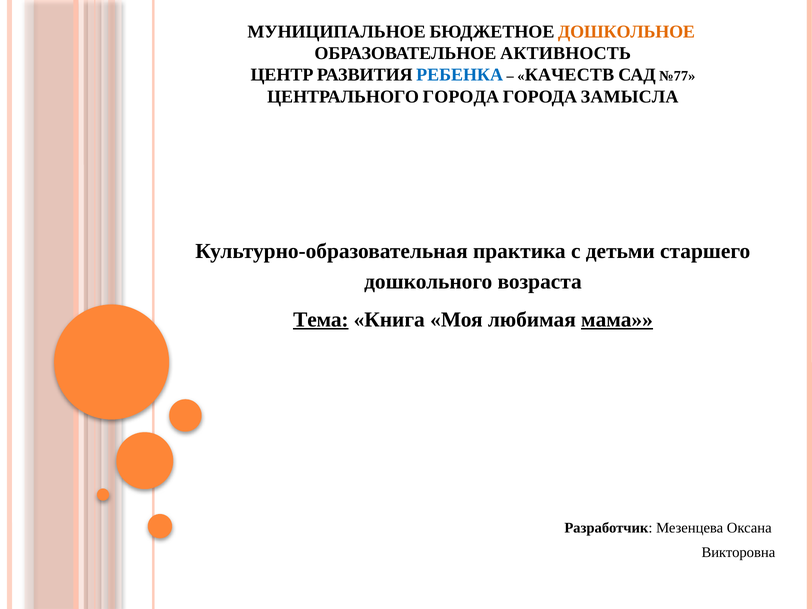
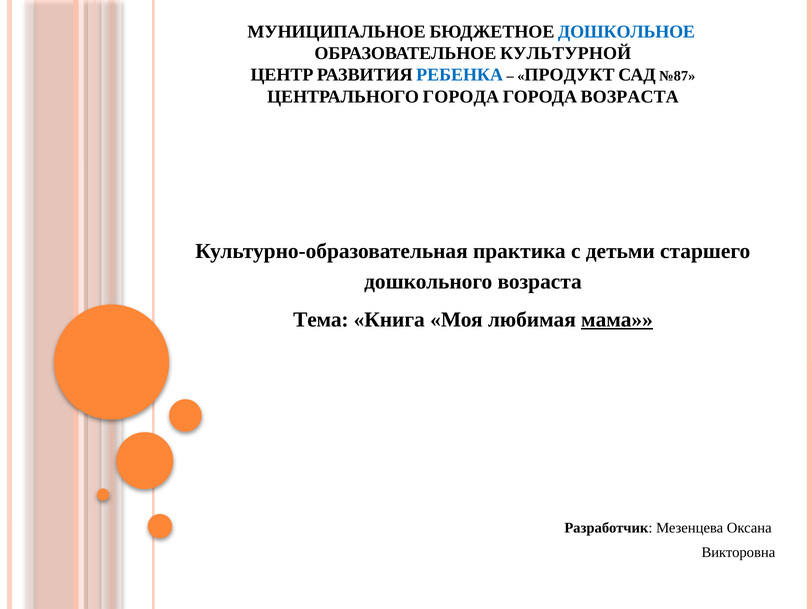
ДОШКОЛЬНОЕ colour: orange -> blue (626, 32)
АКТИВНОСТЬ: АКТИВНОСТЬ -> КУЛЬТУРНОЙ (566, 53)
КАЧЕСТВ: КАЧЕСТВ -> ПРОДУКТ (570, 75)
№77: №77 -> №87 (677, 76)
ГОРОДА ЗАМЫСЛА: ЗАМЫСЛА -> ВОЗРАСТА (630, 97)
Тема underline: present -> none (321, 319)
